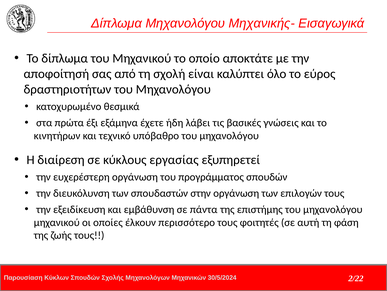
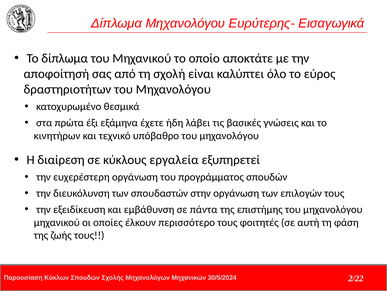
Μηχανικής-: Μηχανικής- -> Ευρύτερης- (262, 23)
εργασίας: εργασίας -> εργαλεία (174, 159)
